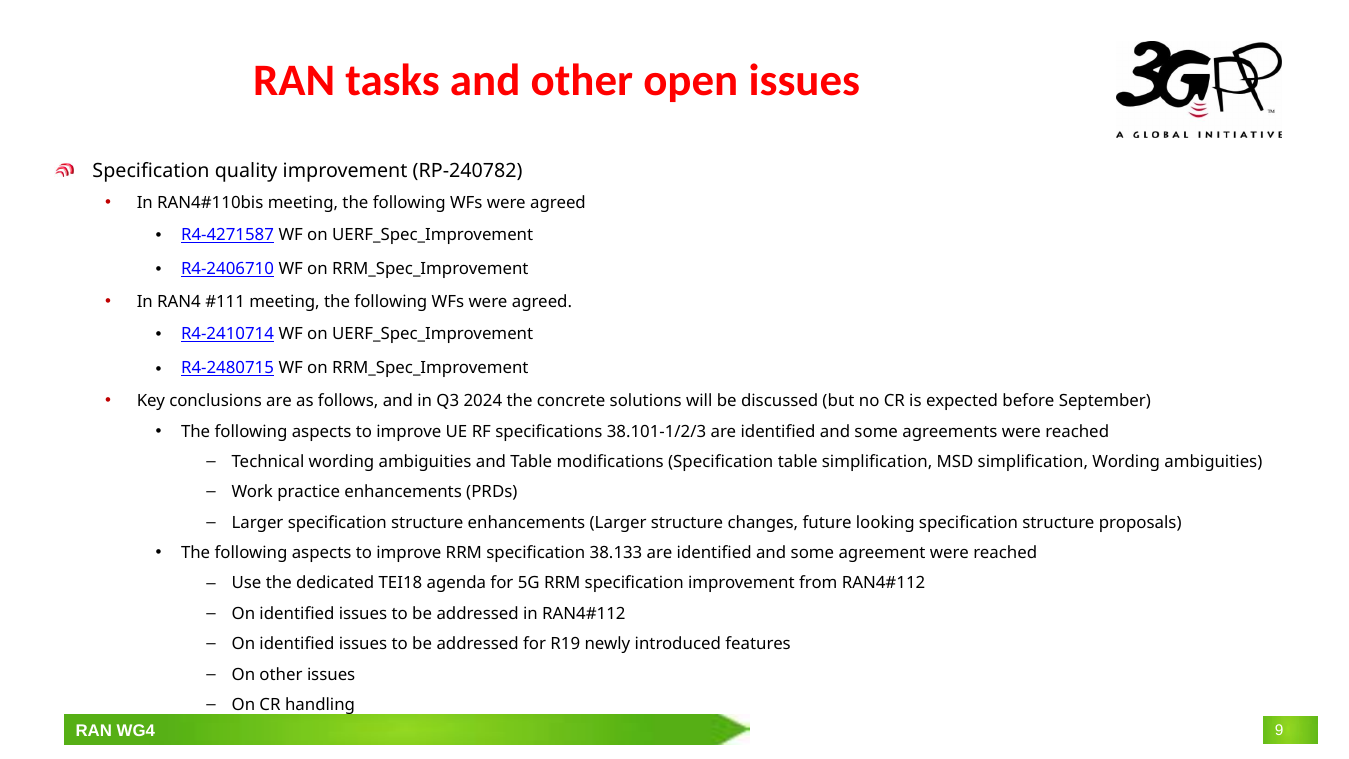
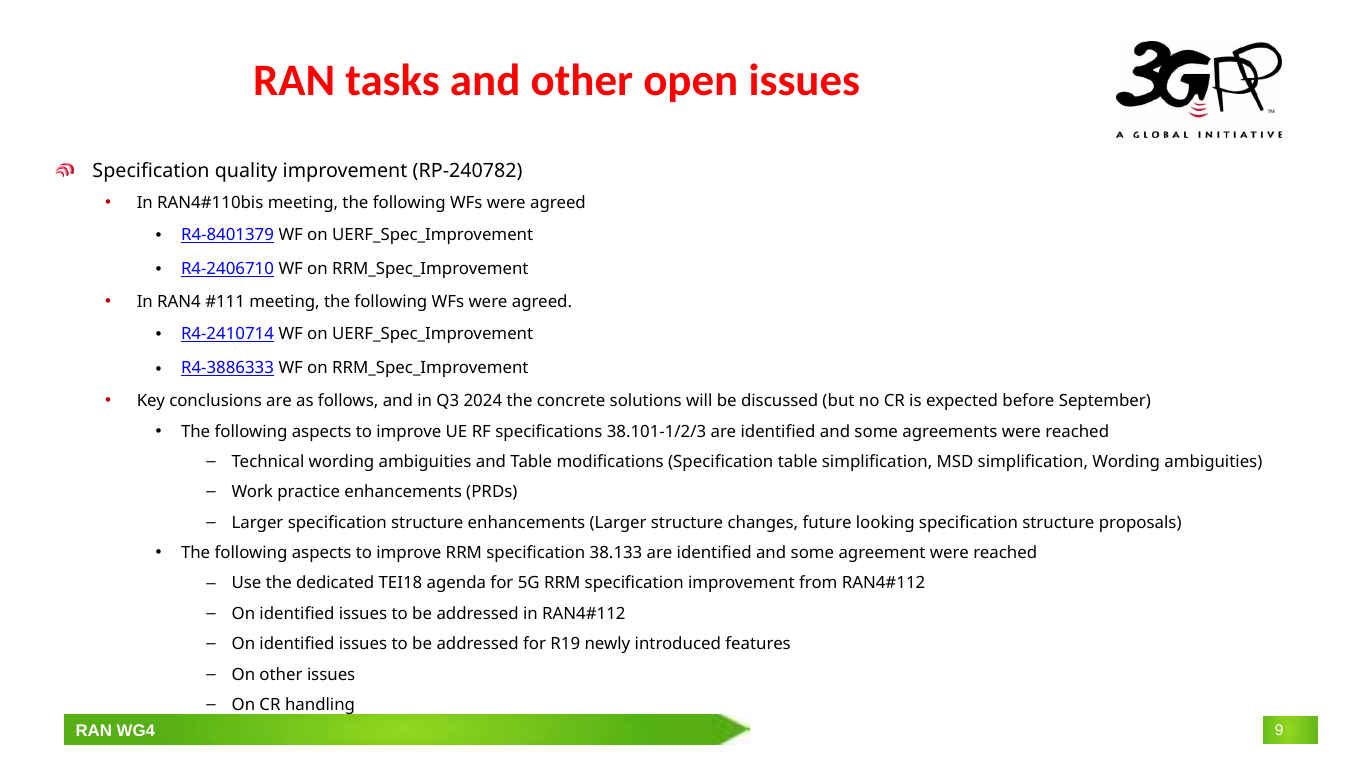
R4-4271587: R4-4271587 -> R4-8401379 (227, 234)
R4-2480715: R4-2480715 -> R4-3886333 (227, 368)
